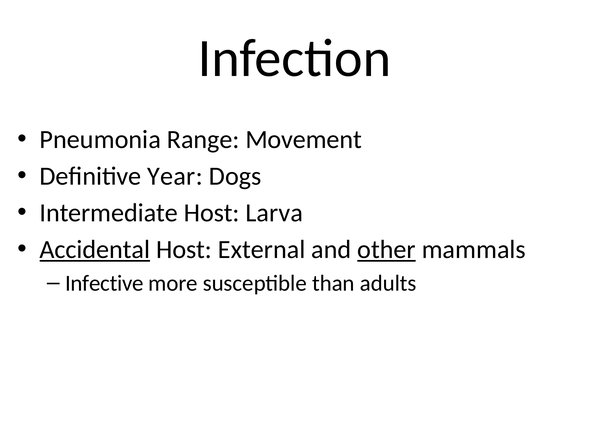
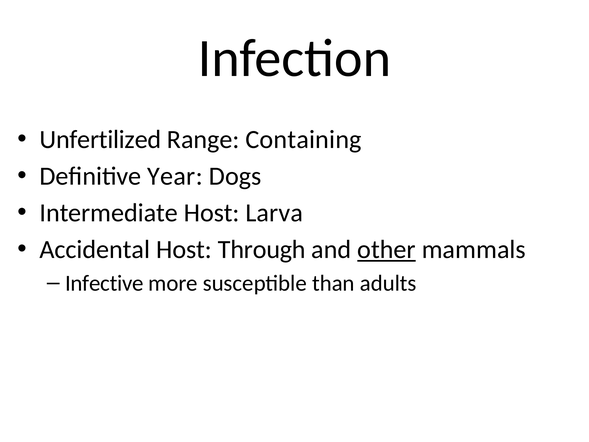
Pneumonia: Pneumonia -> Unfertilized (100, 139)
Movement: Movement -> Containing (303, 139)
Accidental underline: present -> none (95, 249)
External: External -> Through (262, 249)
